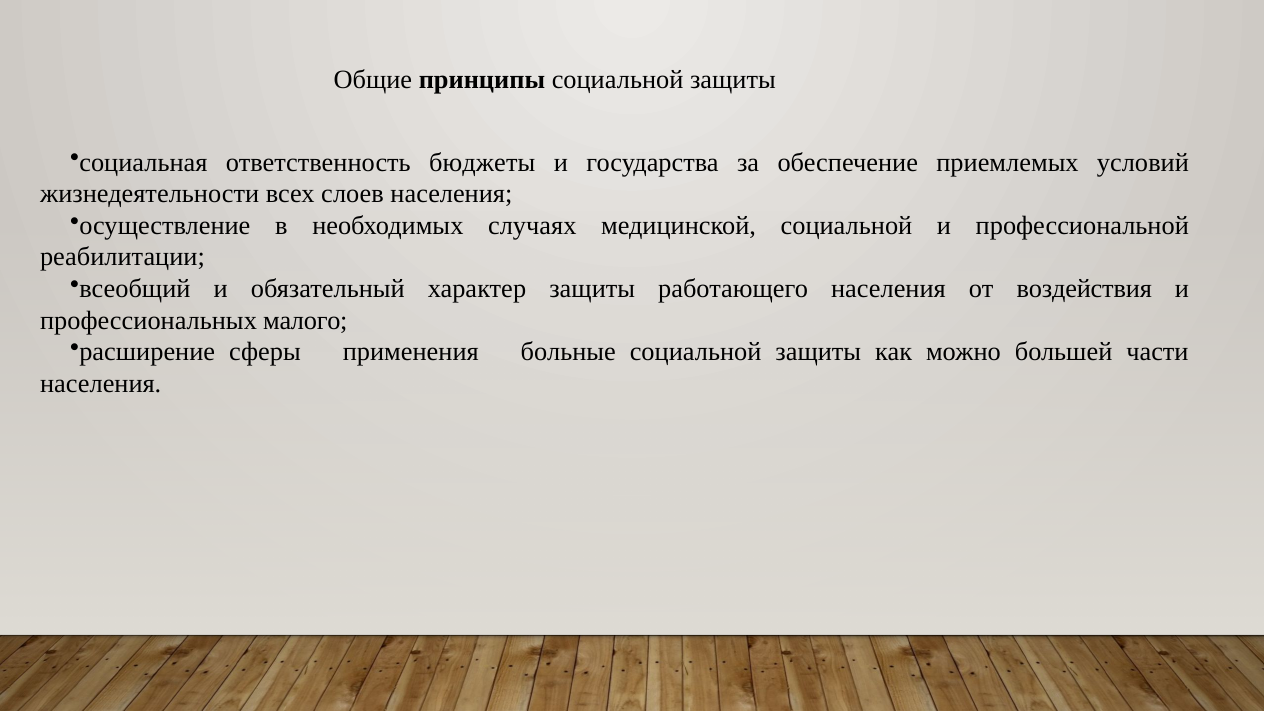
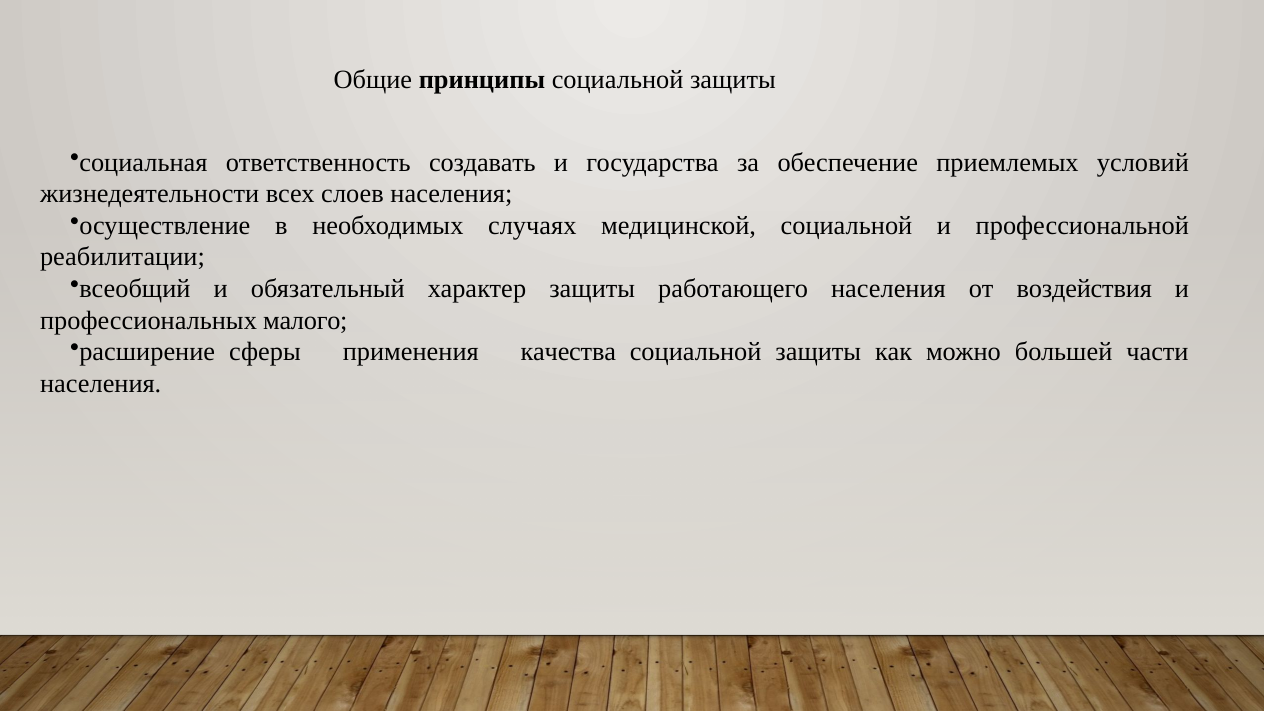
бюджеты: бюджеты -> создавать (482, 162)
больные: больные -> качества (568, 352)
